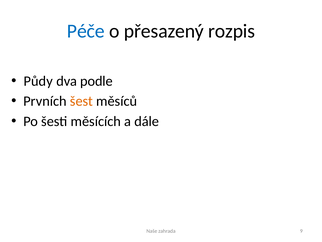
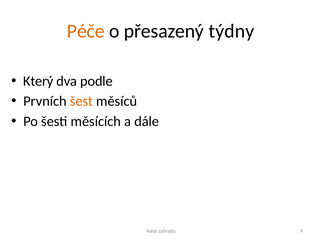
Péče colour: blue -> orange (86, 31)
rozpis: rozpis -> týdny (231, 31)
Půdy: Půdy -> Který (38, 81)
